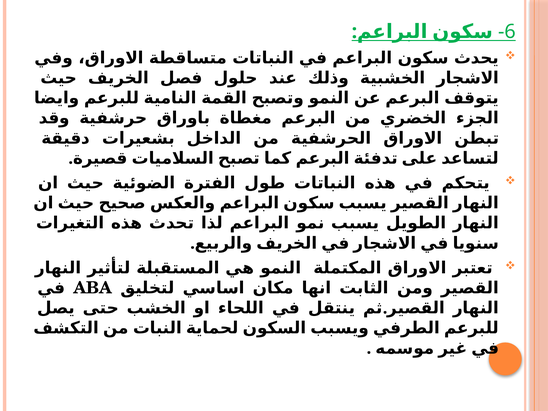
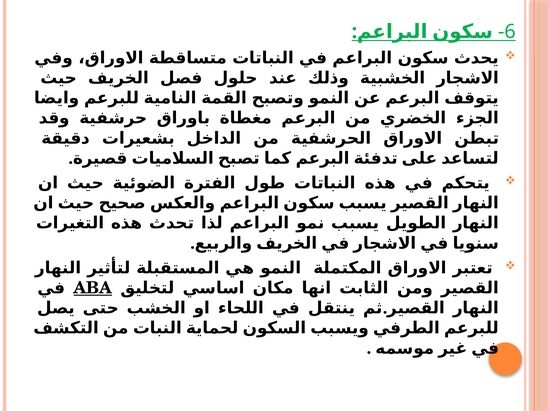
ABA underline: none -> present (93, 288)
